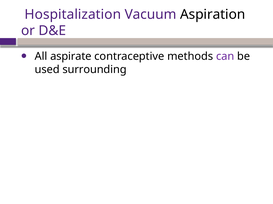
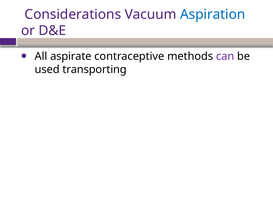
Hospitalization: Hospitalization -> Considerations (73, 14)
Aspiration colour: black -> blue (213, 14)
surrounding: surrounding -> transporting (95, 70)
